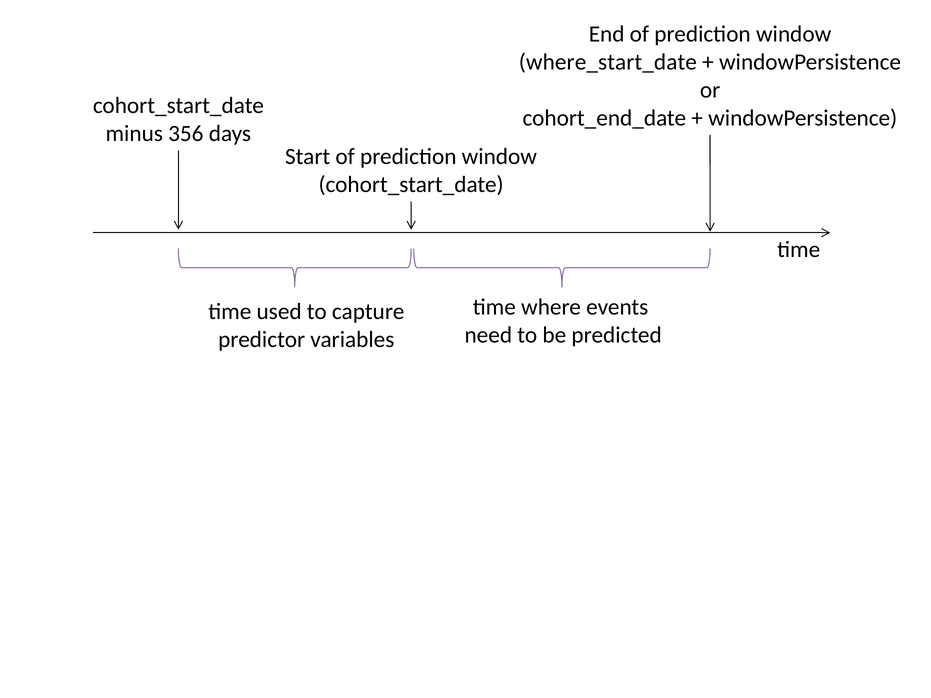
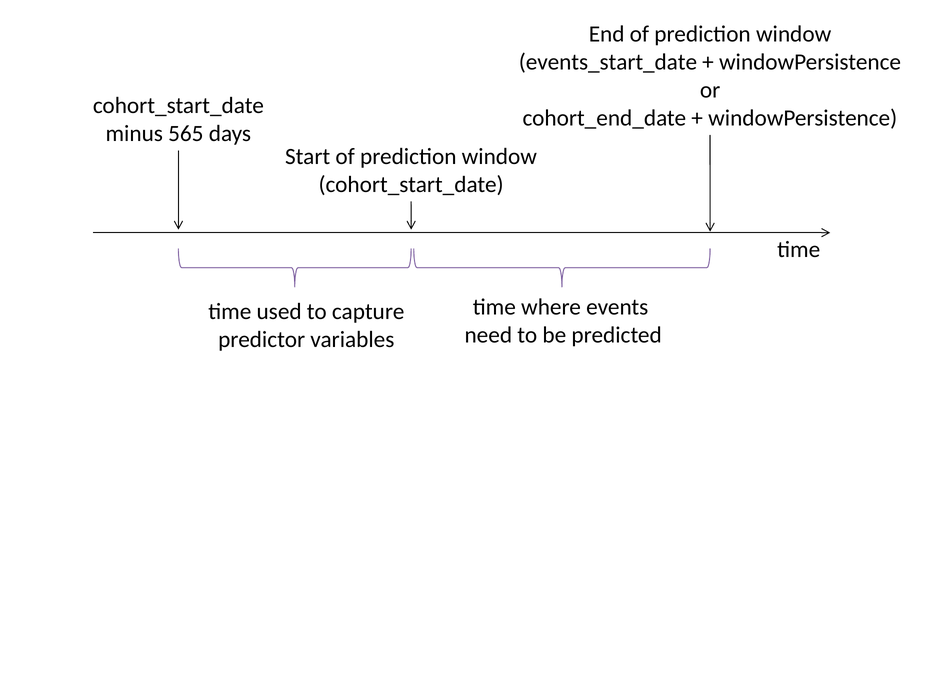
where_start_date: where_start_date -> events_start_date (608, 62)
356: 356 -> 565 (186, 133)
